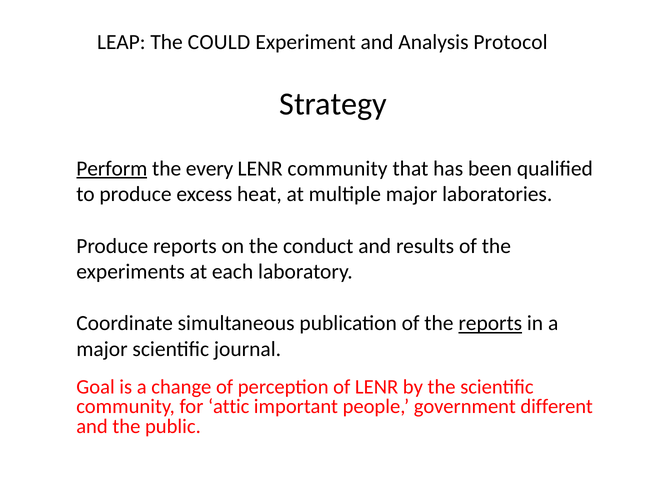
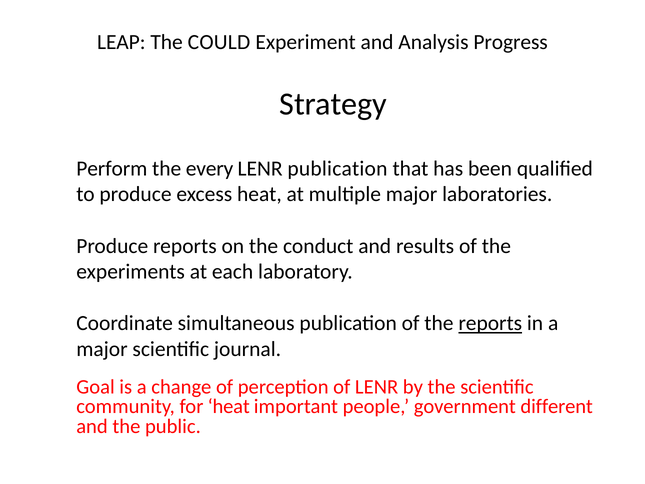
Protocol: Protocol -> Progress (511, 42)
Perform underline: present -> none (112, 168)
LENR community: community -> publication (337, 168)
for attic: attic -> heat (229, 406)
